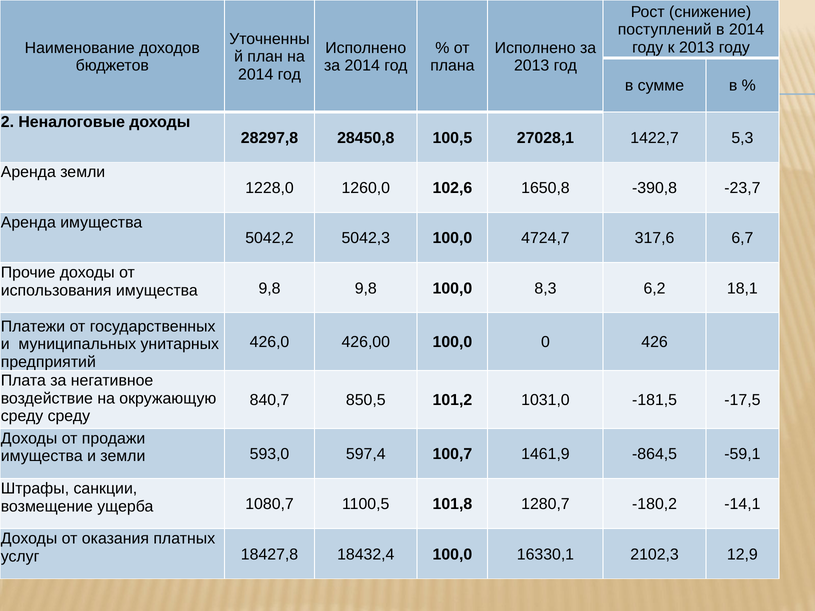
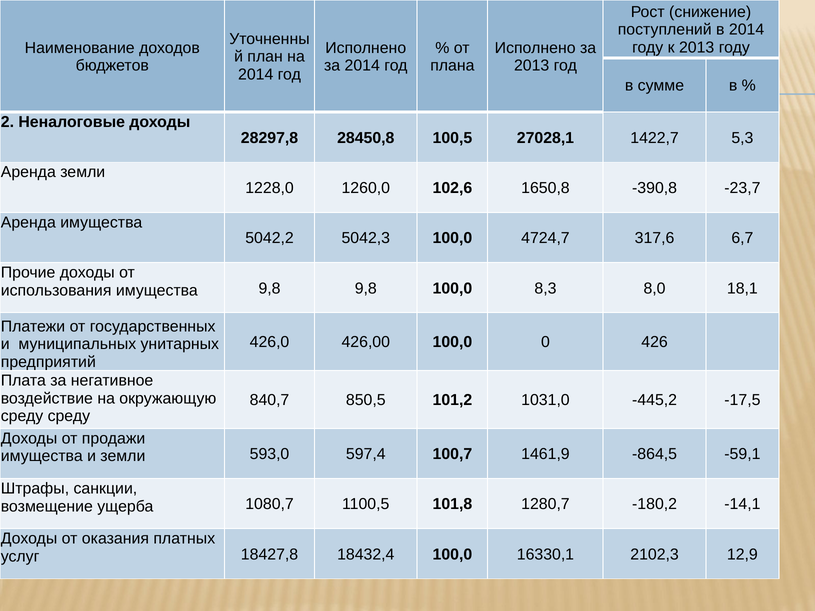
6,2: 6,2 -> 8,0 (655, 288)
-181,5: -181,5 -> -445,2 (655, 400)
